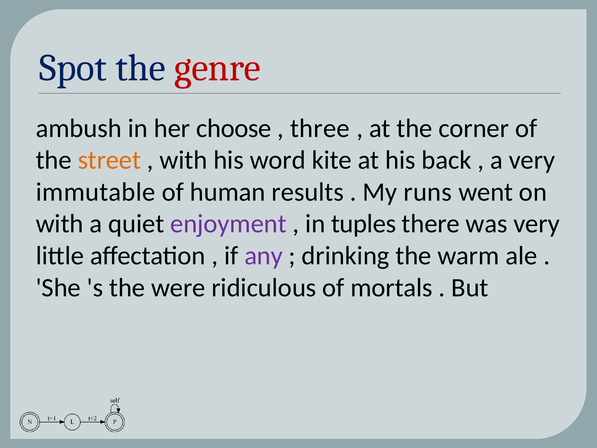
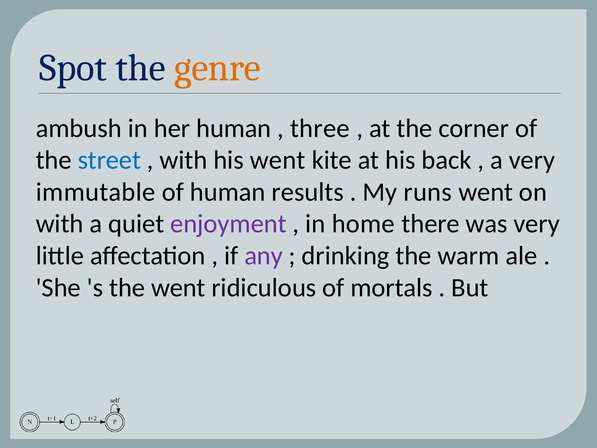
genre colour: red -> orange (217, 68)
her choose: choose -> human (234, 128)
street colour: orange -> blue (109, 160)
his word: word -> went (278, 160)
tuples: tuples -> home (363, 224)
the were: were -> went (178, 287)
